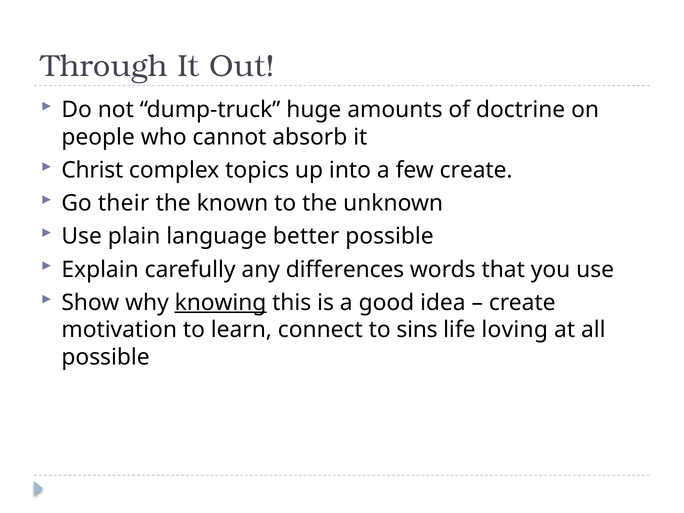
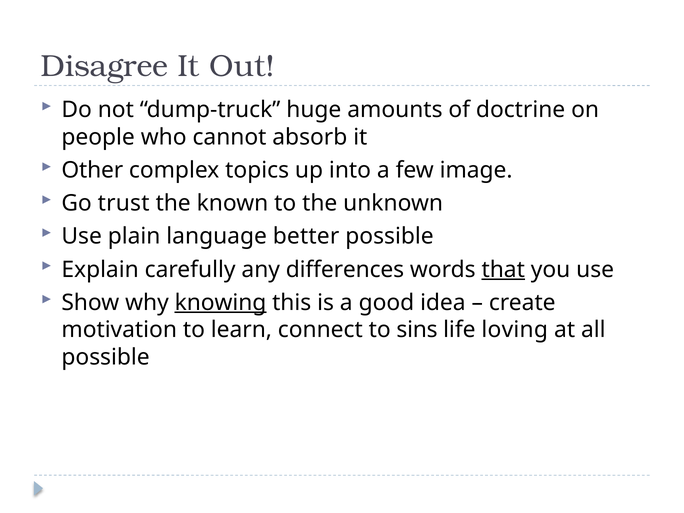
Through: Through -> Disagree (104, 66)
Christ: Christ -> Other (92, 170)
few create: create -> image (476, 170)
their: their -> trust (124, 203)
that underline: none -> present (503, 269)
